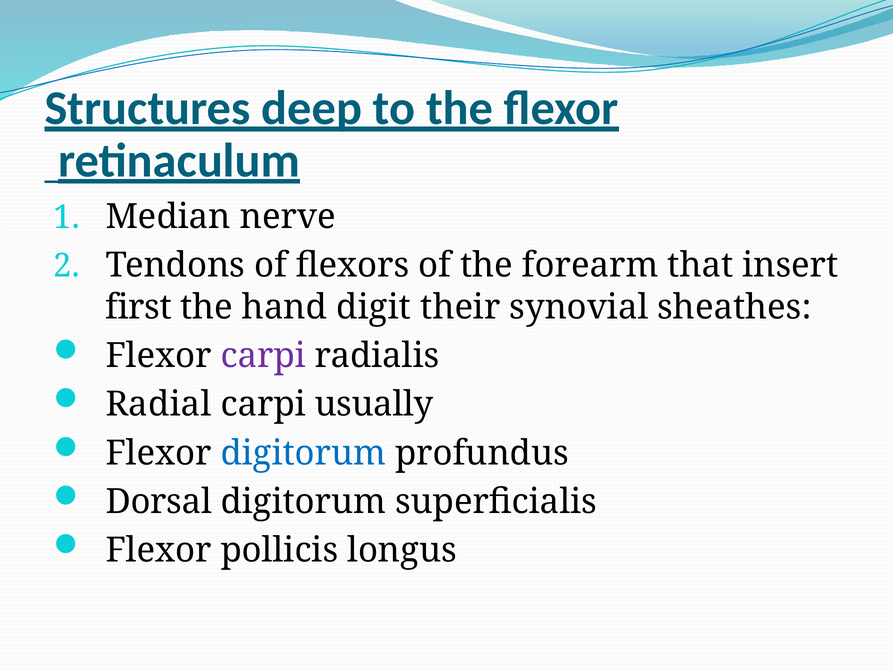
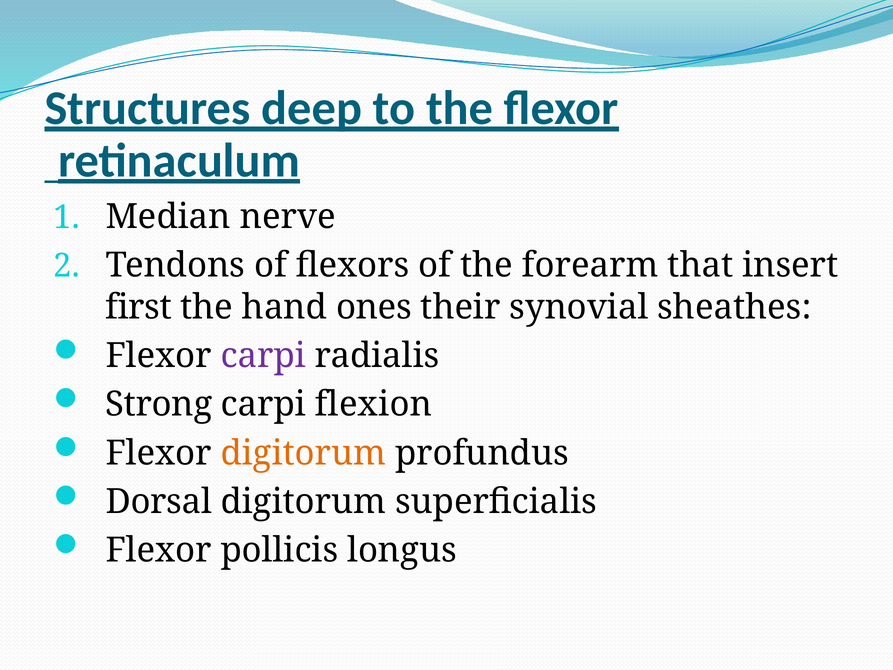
digit: digit -> ones (374, 307)
Radial: Radial -> Strong (159, 404)
usually: usually -> flexion (374, 404)
digitorum colour: blue -> orange (303, 453)
